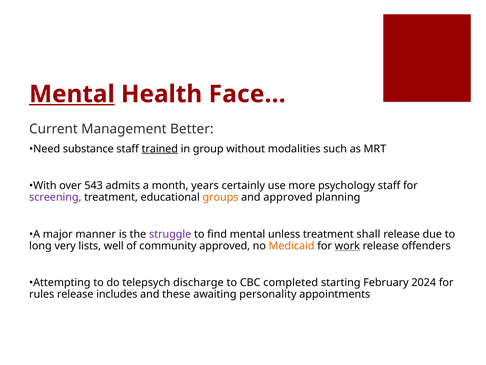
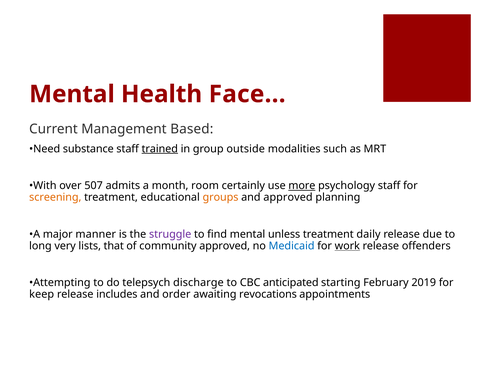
Mental underline: present -> none (72, 94)
Better: Better -> Based (192, 129)
without: without -> outside (246, 149)
543: 543 -> 507 (94, 185)
years: years -> room (205, 185)
more underline: none -> present (302, 185)
screening colour: purple -> orange (55, 197)
shall: shall -> daily (369, 234)
well: well -> that (114, 246)
Medicaid colour: orange -> blue (292, 246)
completed: completed -> anticipated (291, 282)
2024: 2024 -> 2019 (424, 282)
rules: rules -> keep (42, 294)
these: these -> order (176, 294)
personality: personality -> revocations (268, 294)
